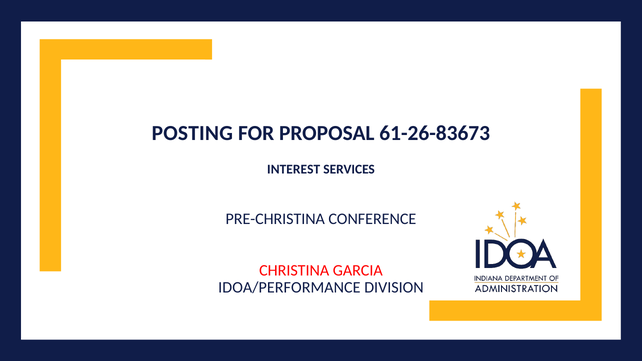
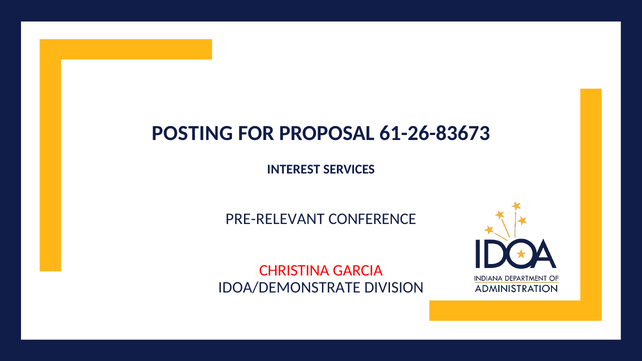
PRE-CHRISTINA: PRE-CHRISTINA -> PRE-RELEVANT (275, 219)
IDOA/PERFORMANCE: IDOA/PERFORMANCE -> IDOA/DEMONSTRATE (289, 288)
